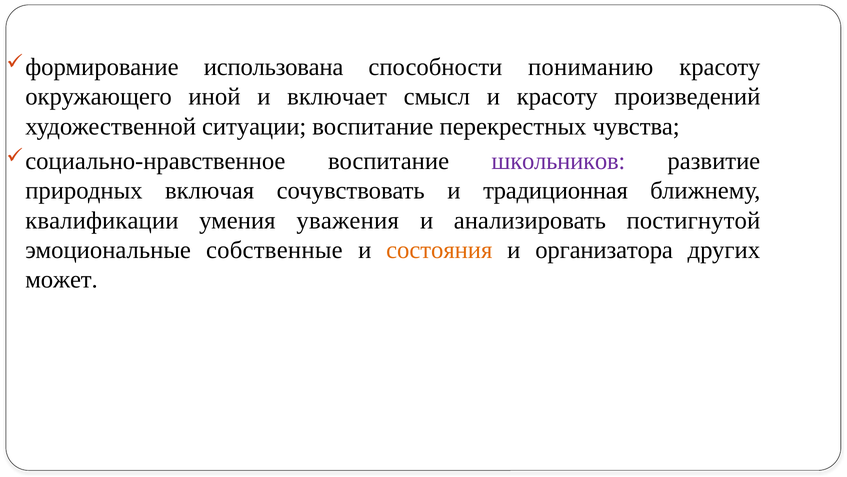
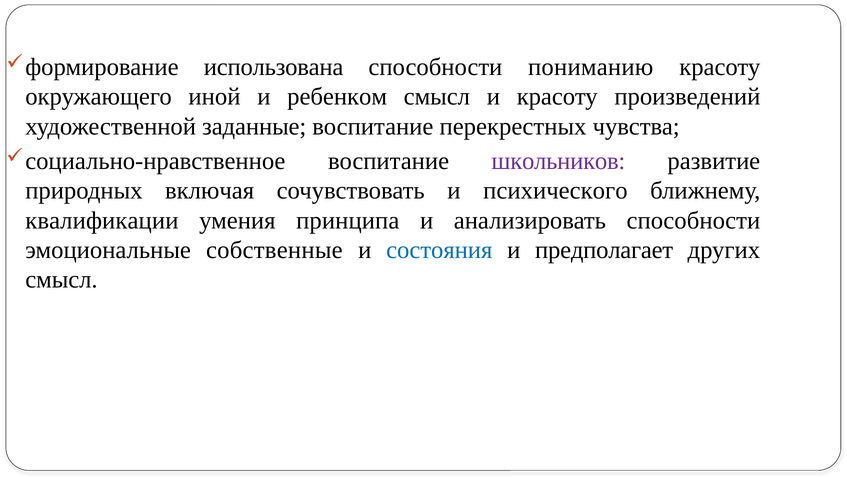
включает: включает -> ребенком (337, 97)
ситуации: ситуации -> заданные (254, 126)
традиционная: традиционная -> психического (555, 191)
уважения: уважения -> принципа (348, 220)
анализировать постигнутой: постигнутой -> способности (693, 220)
состояния colour: orange -> blue (439, 250)
организатора: организатора -> предполагает (604, 250)
может: может -> смысл (61, 279)
